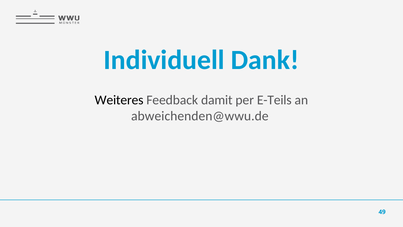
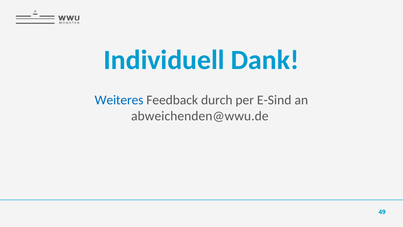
Weiteres colour: black -> blue (119, 100)
damit: damit -> durch (217, 100)
E-Teils: E-Teils -> E-Sind (274, 100)
